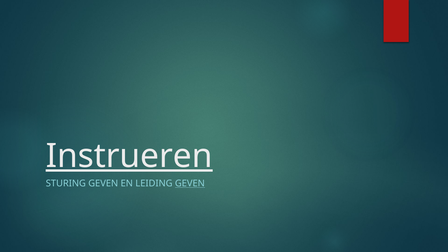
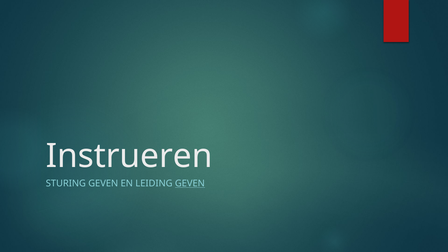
Instrueren underline: present -> none (129, 156)
